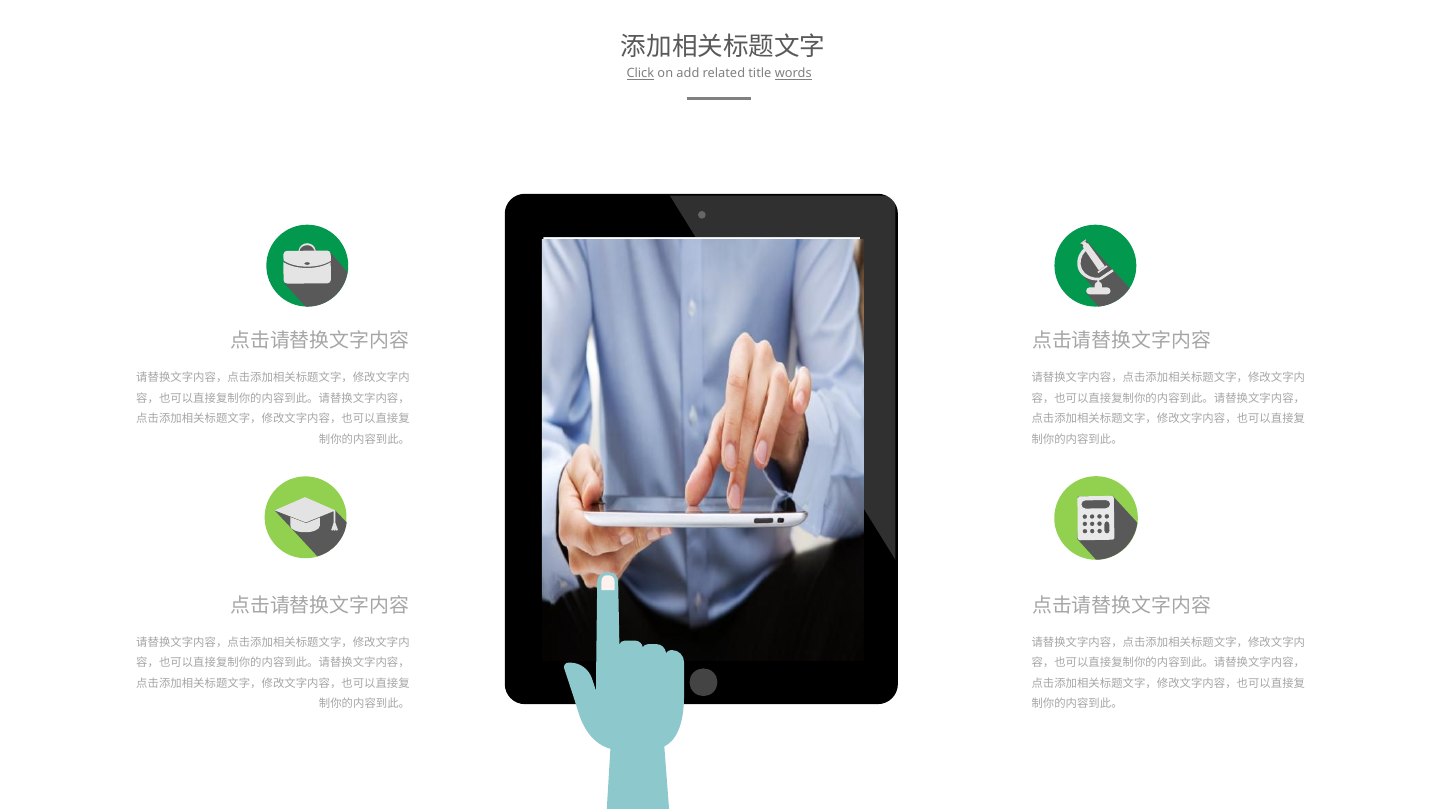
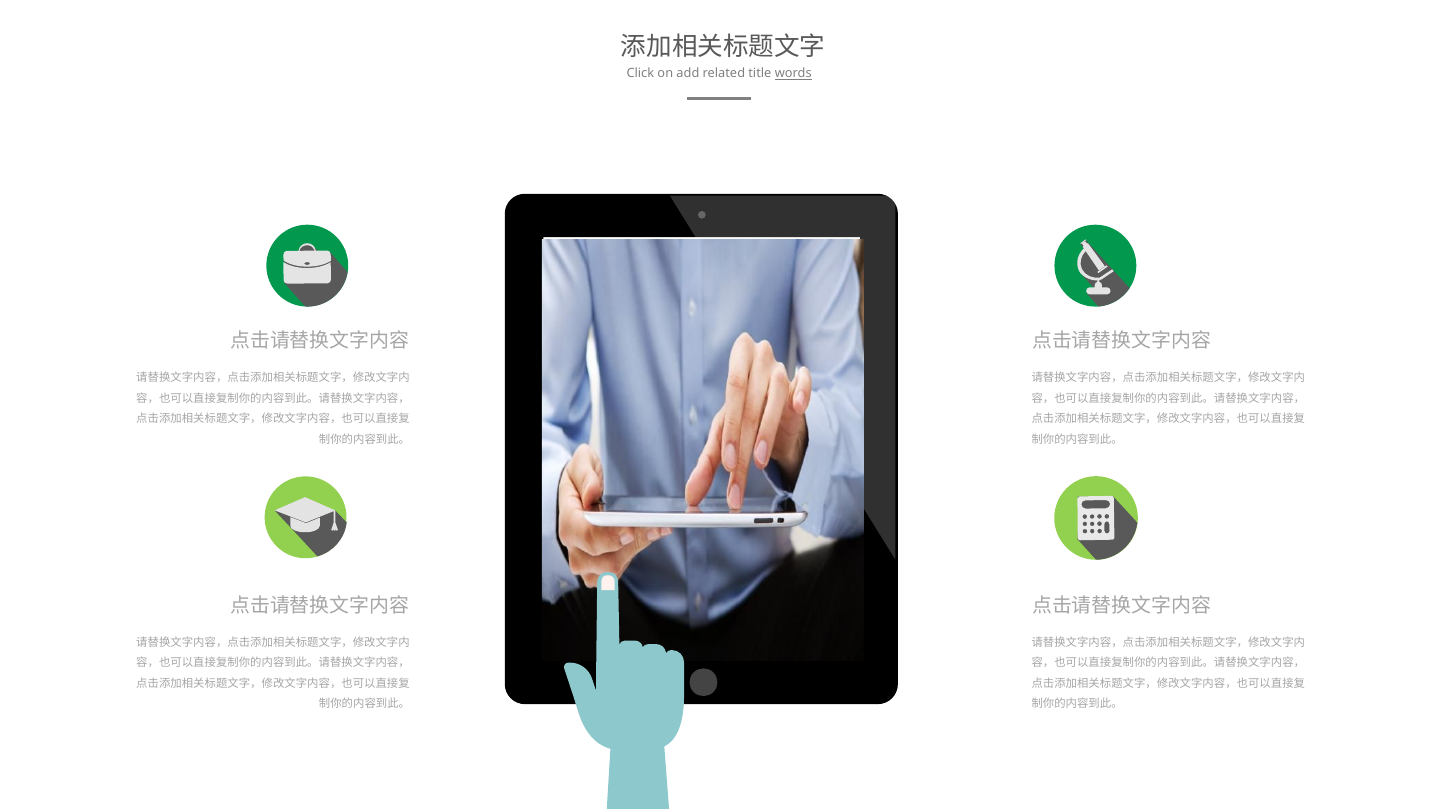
Click underline: present -> none (640, 74)
